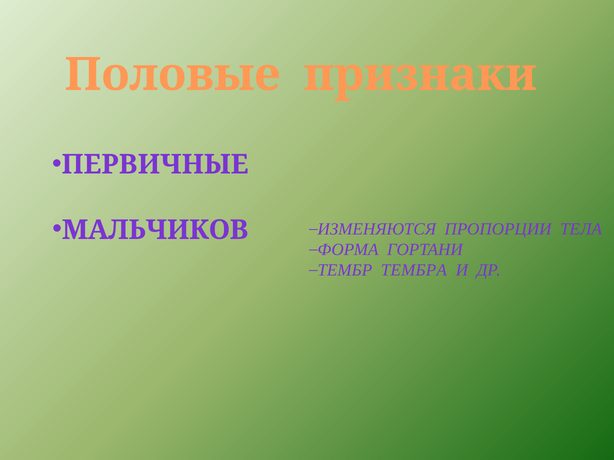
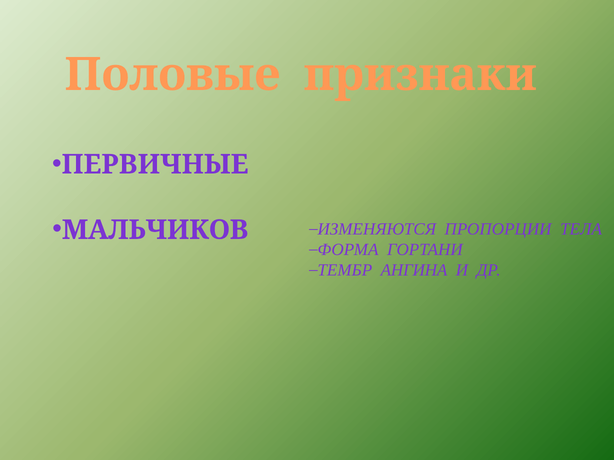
ТЕМБРА: ТЕМБРА -> АНГИНА (414, 270)
